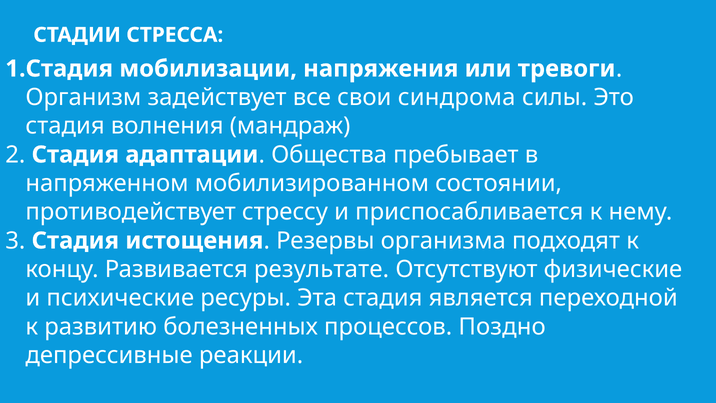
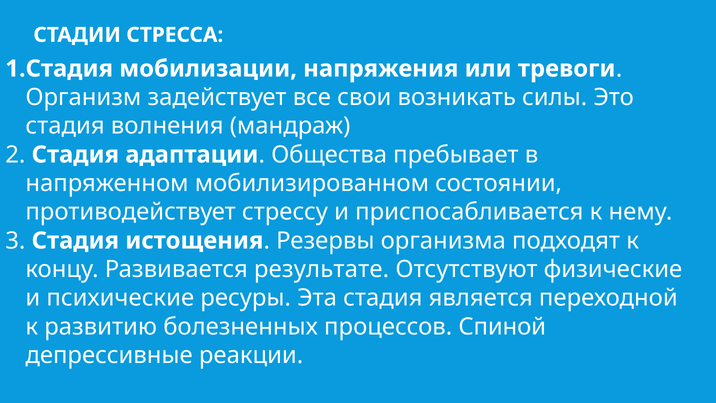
синдрома: синдрома -> возникать (457, 97)
Поздно: Поздно -> Спиной (502, 326)
